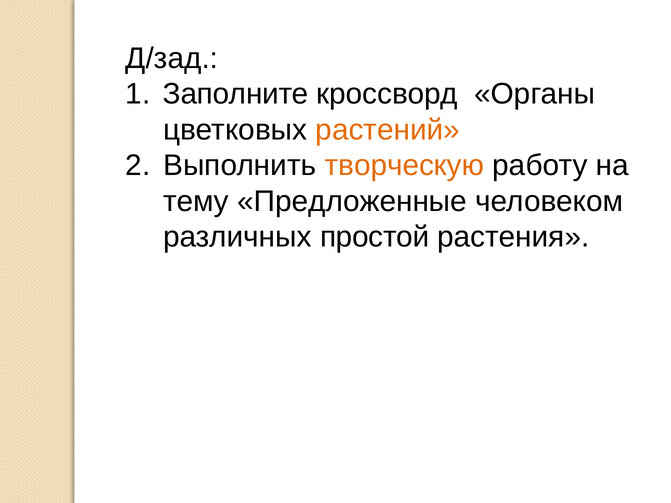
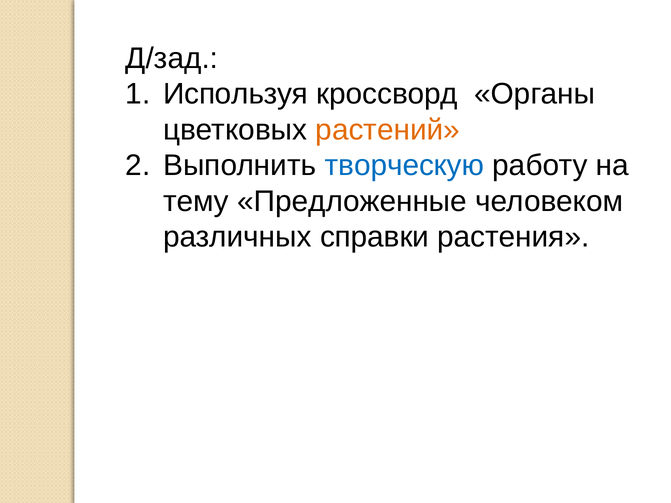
Заполните: Заполните -> Используя (236, 94)
творческую colour: orange -> blue (404, 166)
простой: простой -> справки (375, 237)
